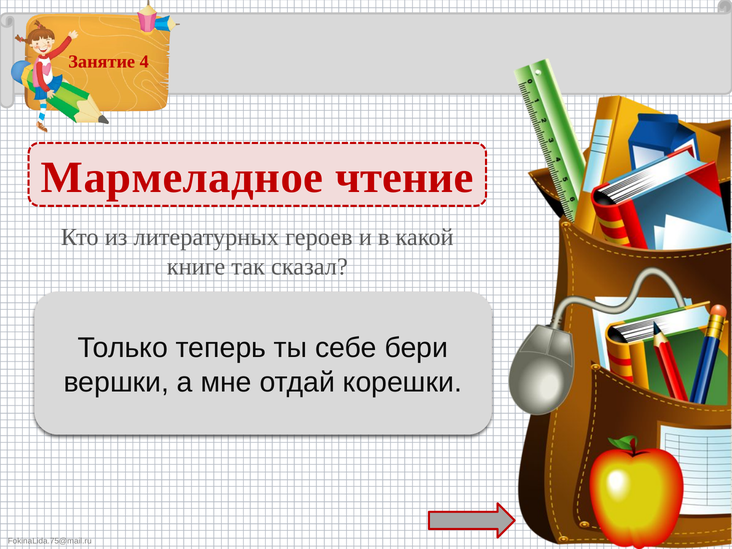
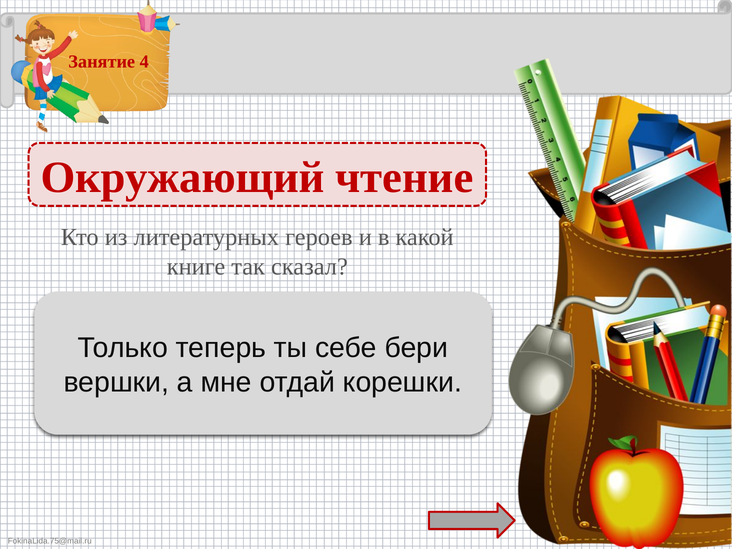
Мармеладное: Мармеладное -> Окружающий (182, 178)
